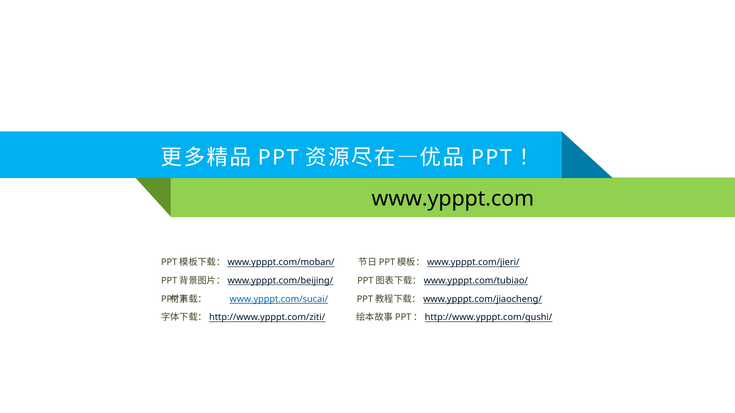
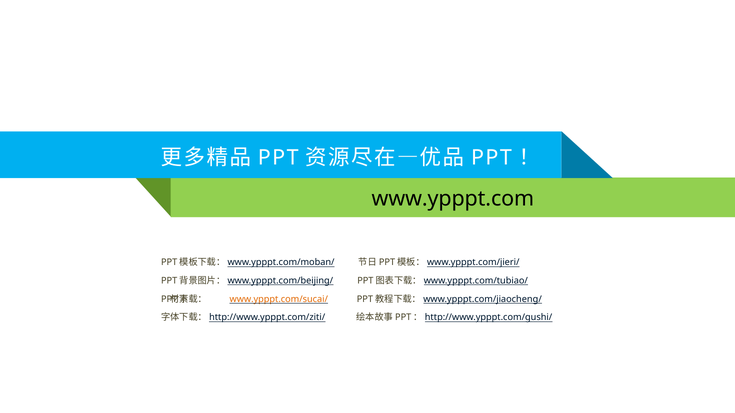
www.ypppt.com/sucai/ colour: blue -> orange (279, 299)
